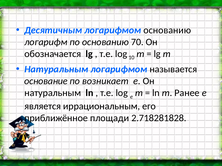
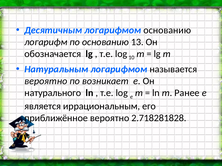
70: 70 -> 13 (137, 42)
основание: основание -> вероятно (46, 81)
натуральным: натуральным -> натурального (53, 93)
приближённое площади: площади -> вероятно (110, 118)
